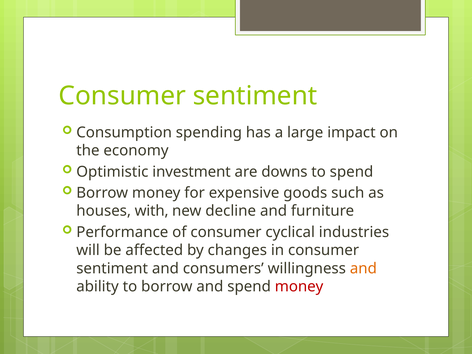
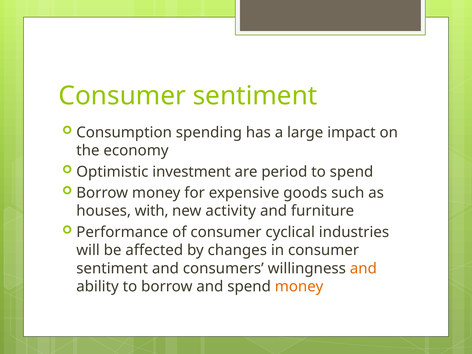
downs: downs -> period (284, 172)
decline: decline -> activity (231, 211)
money colour: red -> orange (299, 286)
